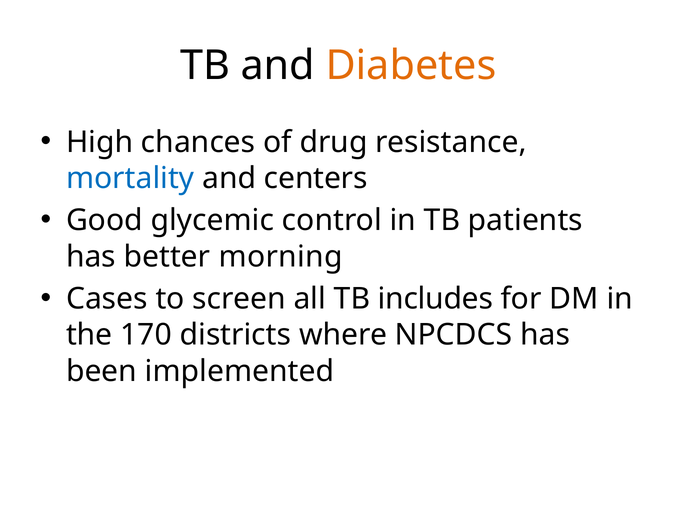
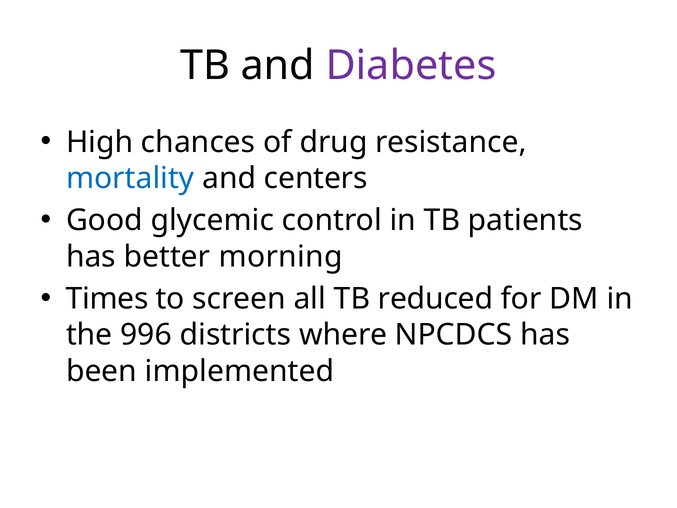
Diabetes colour: orange -> purple (411, 66)
Cases: Cases -> Times (107, 299)
includes: includes -> reduced (435, 299)
170: 170 -> 996 (146, 335)
